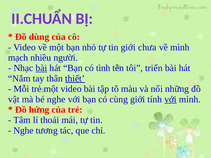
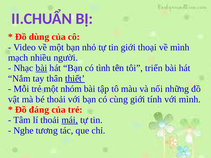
chưa: chưa -> thoại (147, 47)
một video: video -> nhóm (71, 89)
bé nghe: nghe -> thoải (56, 99)
với underline: present -> none (170, 99)
hứng: hứng -> đáng (39, 110)
mái underline: none -> present (70, 120)
